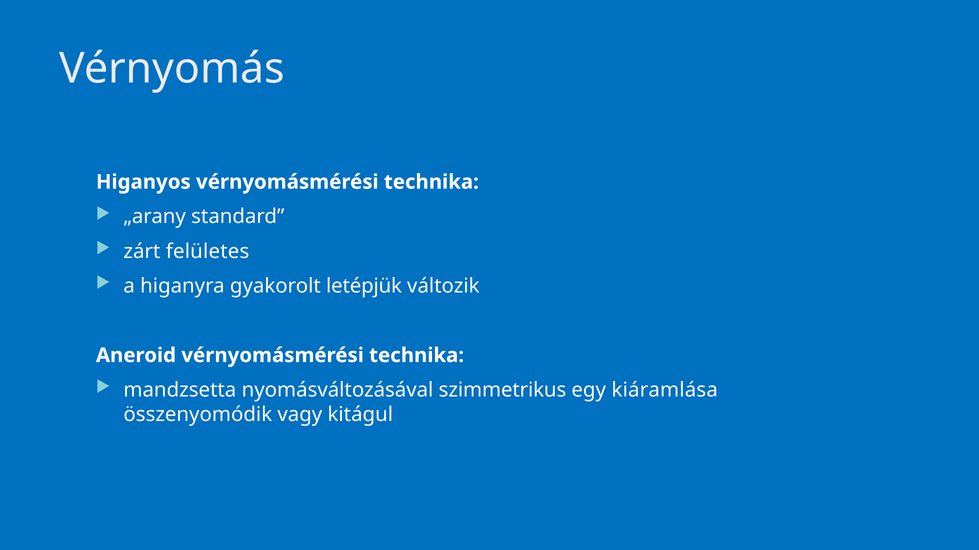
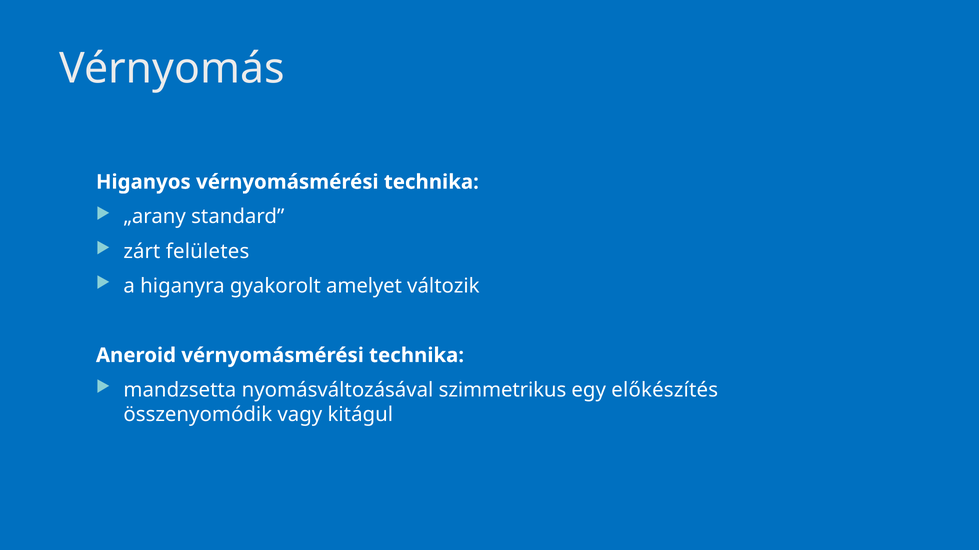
letépjük: letépjük -> amelyet (364, 286)
kiáramlása: kiáramlása -> előkészítés (665, 391)
